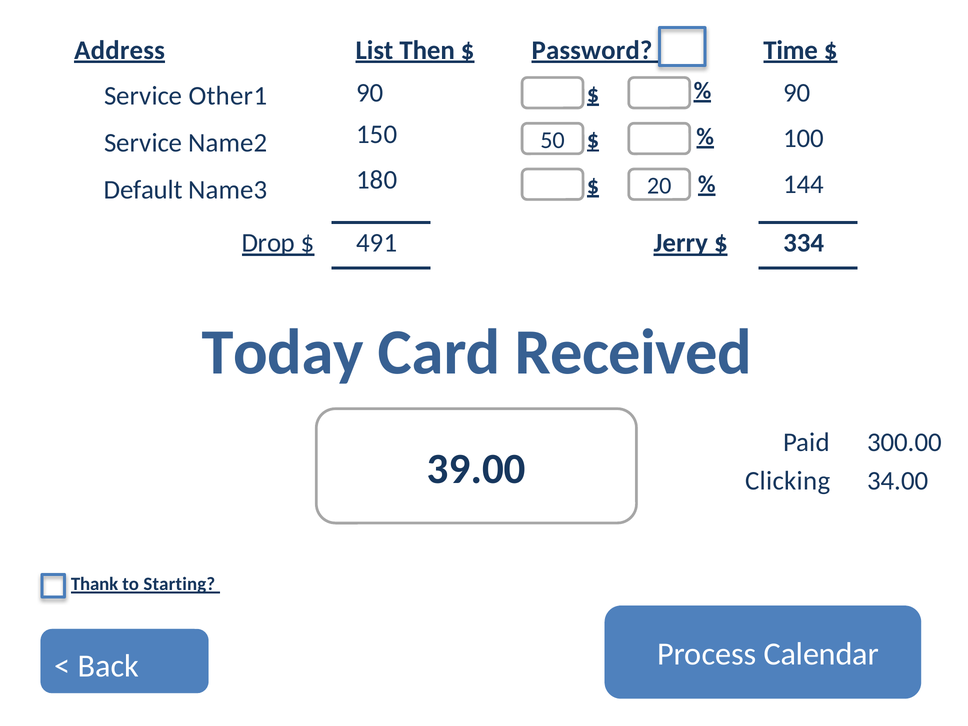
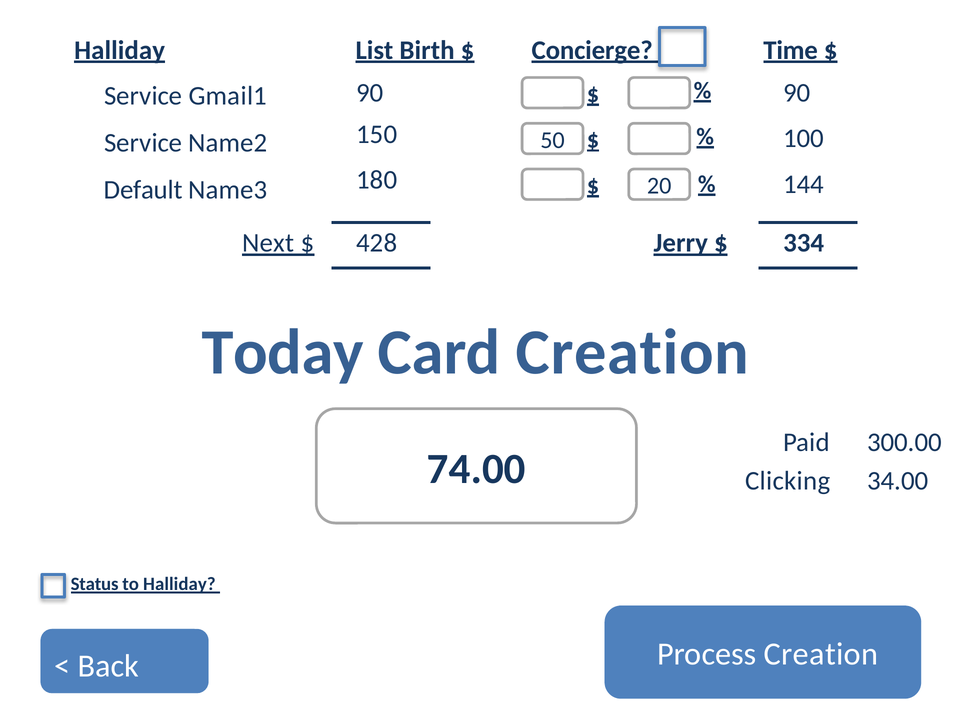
Address: Address -> Halliday (120, 50)
Then: Then -> Birth (427, 50)
Password: Password -> Concierge (592, 50)
Other1: Other1 -> Gmail1 (228, 96)
Drop: Drop -> Next (268, 243)
491: 491 -> 428 (377, 243)
Card Received: Received -> Creation (632, 352)
39.00: 39.00 -> 74.00 (476, 469)
Thank: Thank -> Status (95, 584)
to Starting: Starting -> Halliday (179, 584)
Process Calendar: Calendar -> Creation (821, 654)
